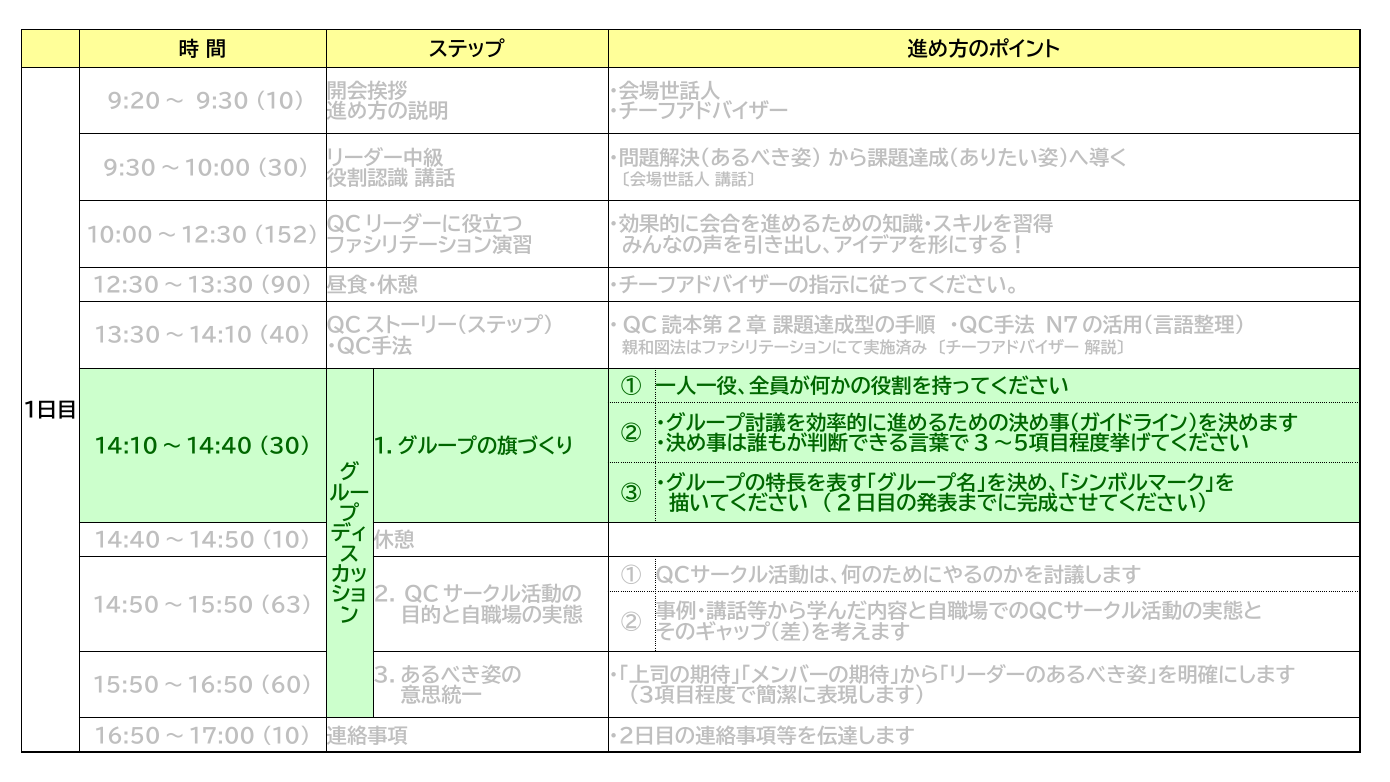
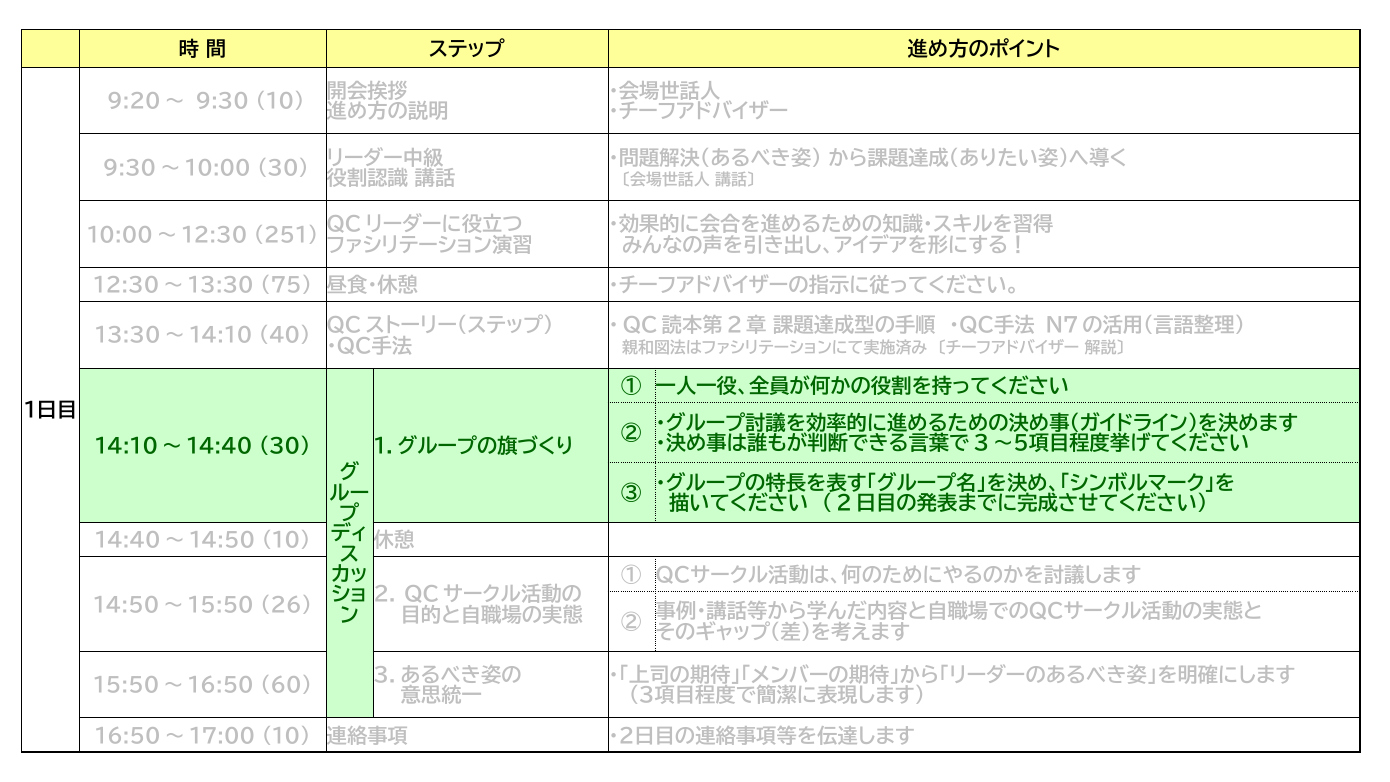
152: 152 -> 251 (286, 235)
90: 90 -> 75 (286, 286)
63: 63 -> 26 (286, 605)
